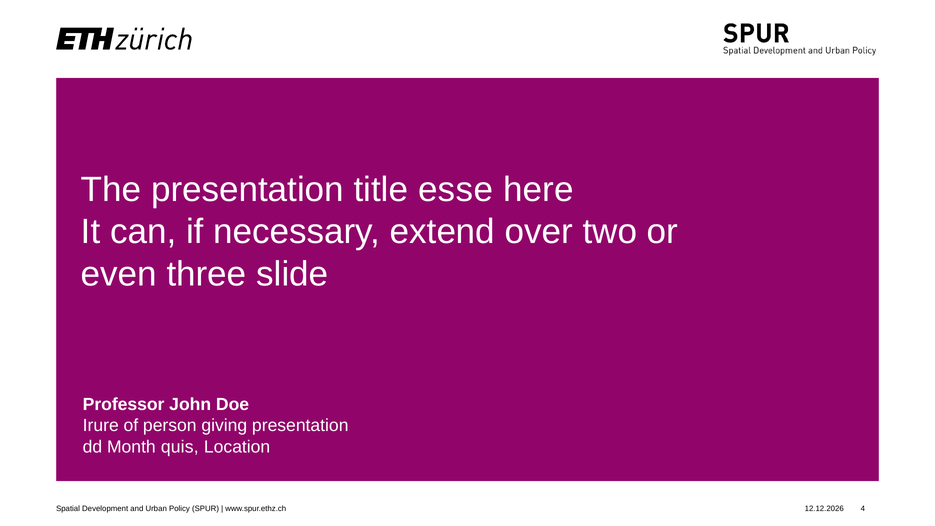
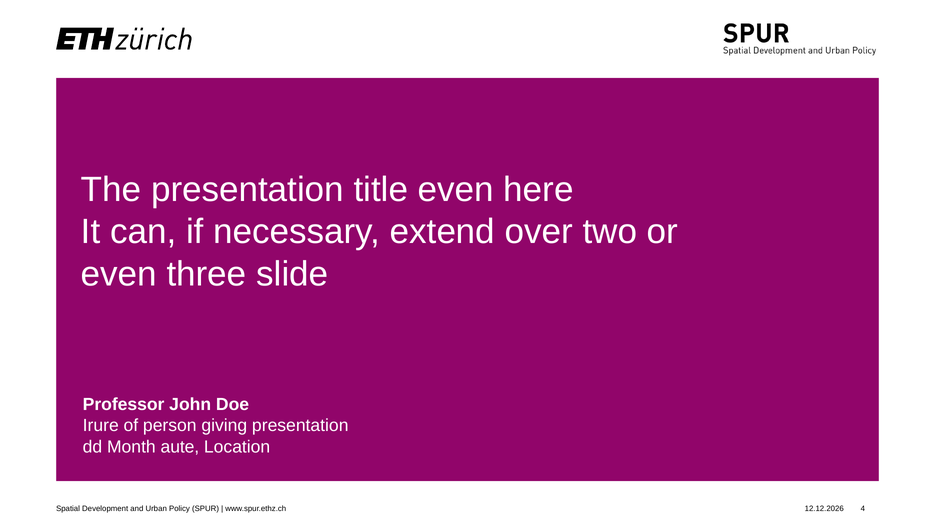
title esse: esse -> even (456, 190)
quis: quis -> aute (180, 447)
